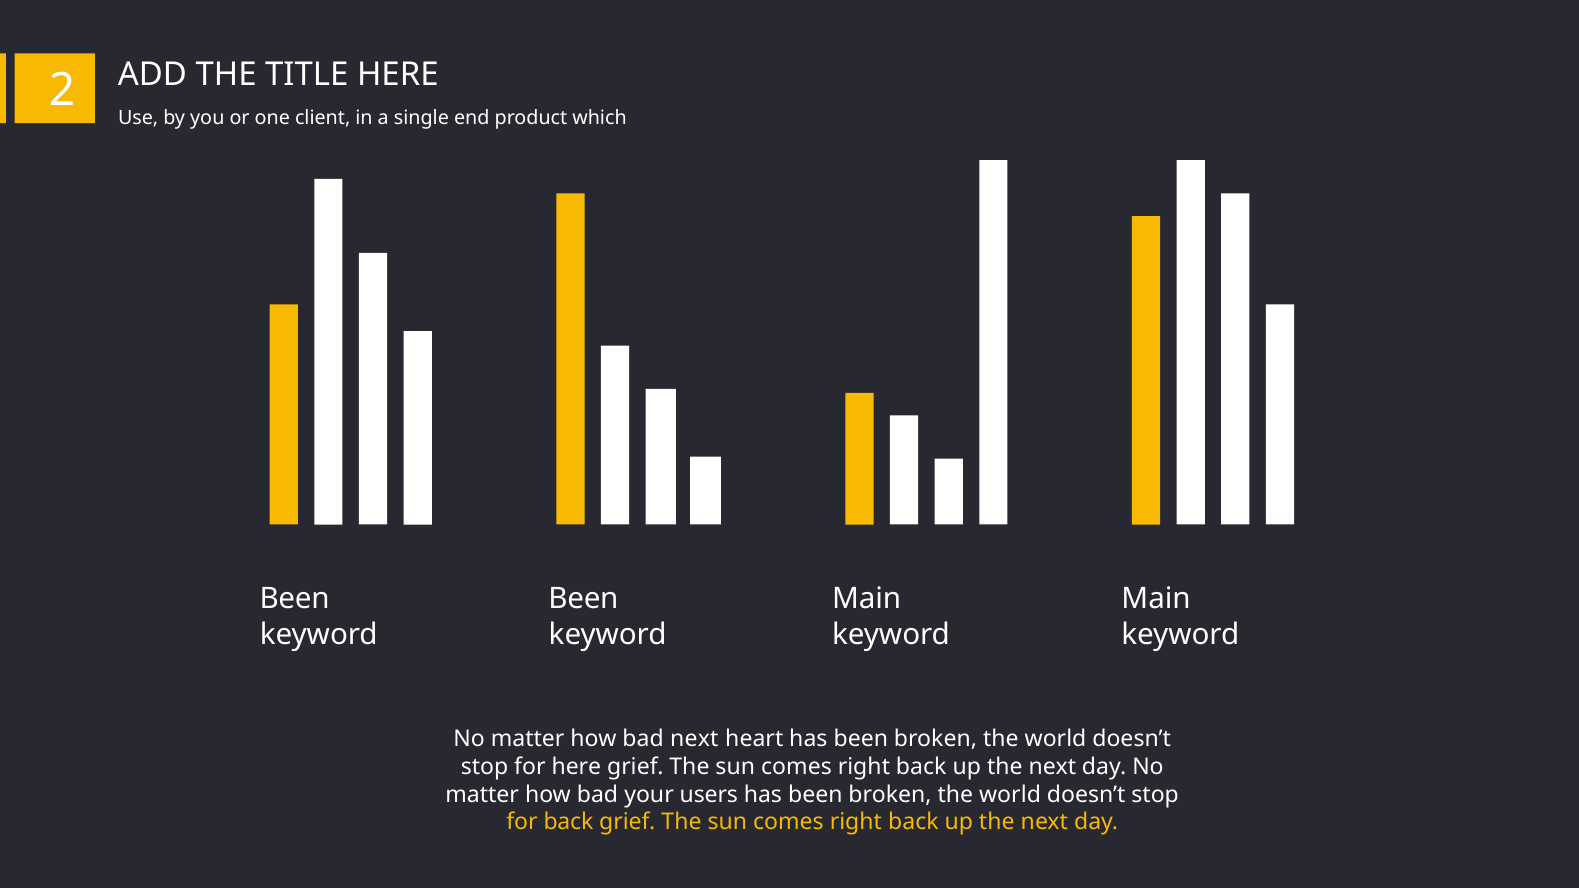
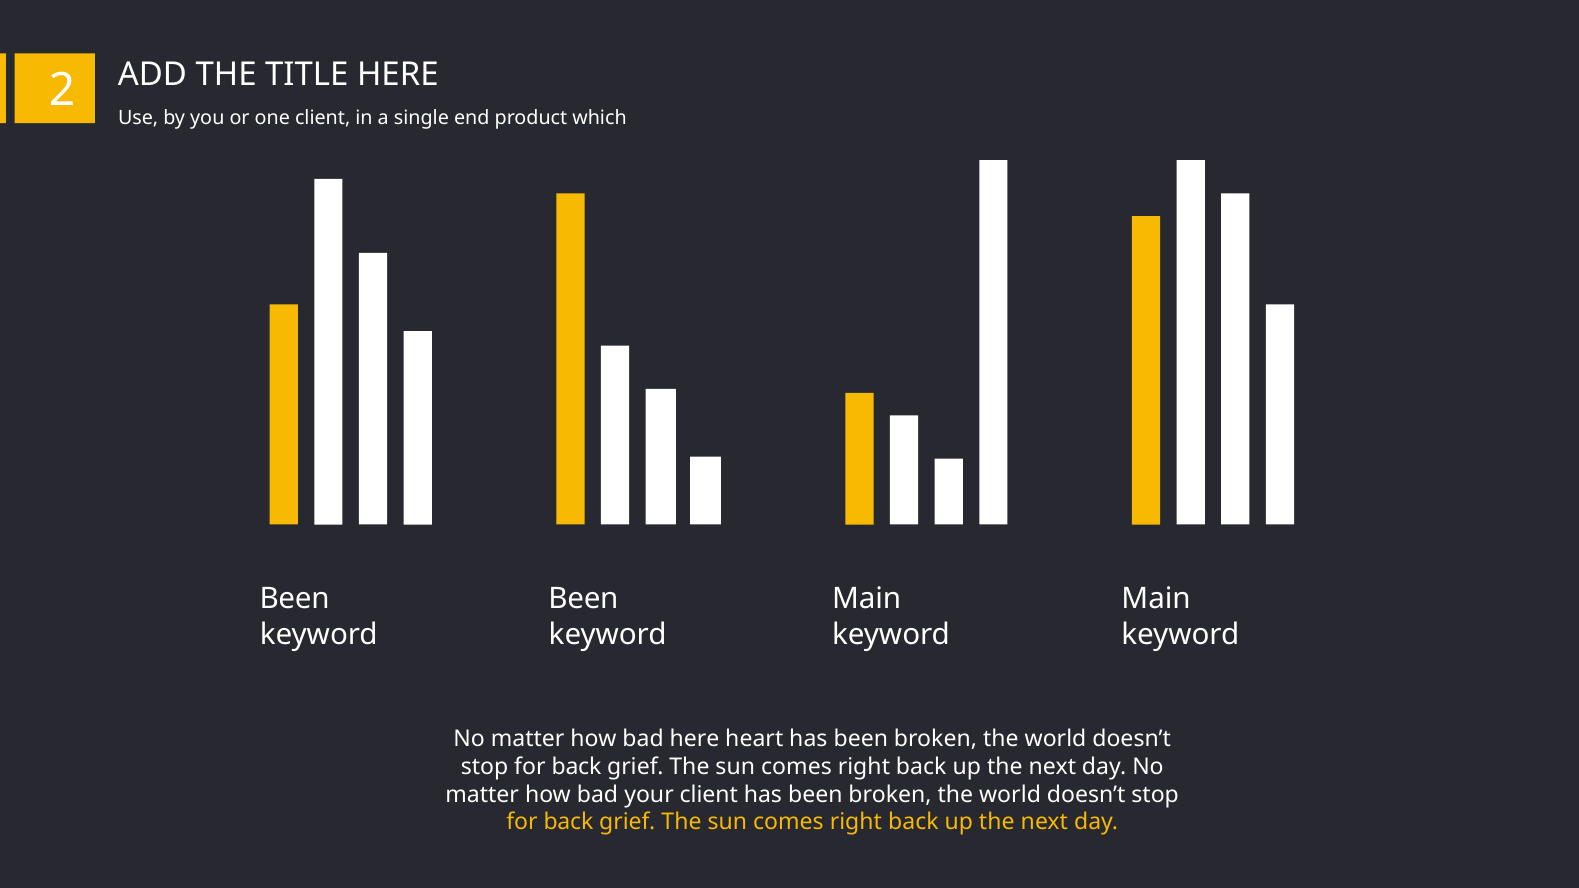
bad next: next -> here (694, 740)
here: here -> back (576, 767)
your users: users -> client (709, 795)
